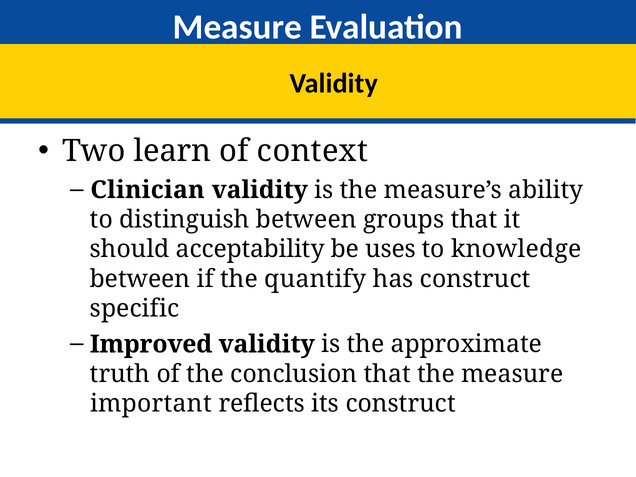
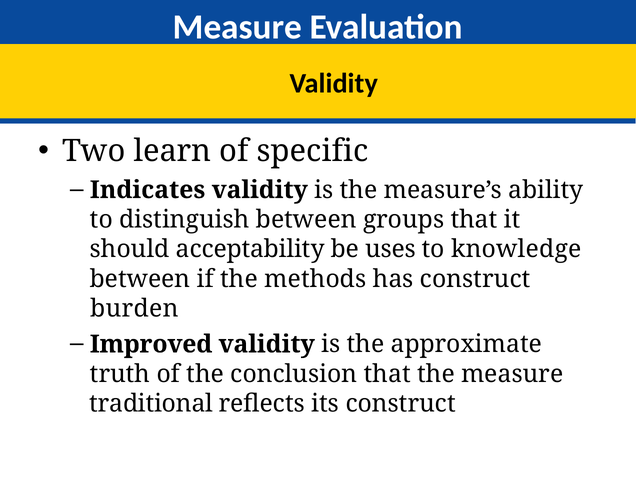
context: context -> specific (313, 151)
Clinician: Clinician -> Indicates (148, 190)
quantify: quantify -> methods (315, 279)
specific: specific -> burden (134, 309)
important: important -> traditional (151, 404)
